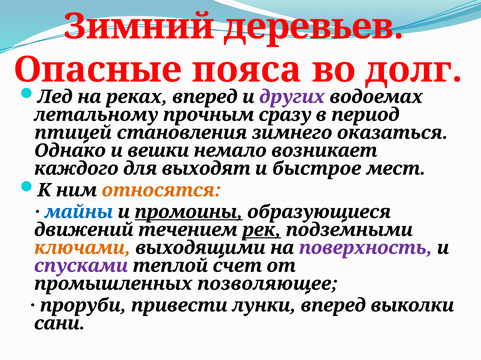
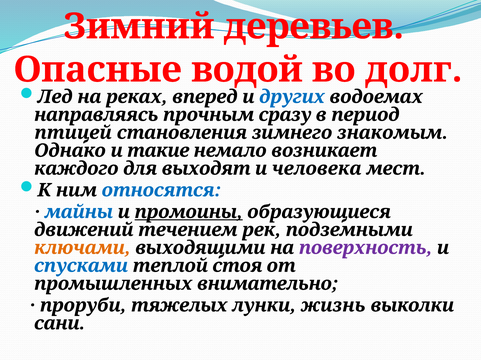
пояса: пояса -> водой (247, 70)
других colour: purple -> blue (292, 97)
летальному: летальному -> направляясь (96, 115)
оказаться: оказаться -> знакомым (393, 133)
вешки: вешки -> такие (158, 151)
быстрое: быстрое -> человека (317, 169)
относятся colour: orange -> blue (162, 191)
рек underline: present -> none (262, 230)
спусками colour: purple -> blue (81, 266)
счет: счет -> стоя (237, 266)
позволяющее: позволяющее -> внимательно (268, 284)
привести: привести -> тяжелых (179, 306)
лунки вперед: вперед -> жизнь (333, 306)
